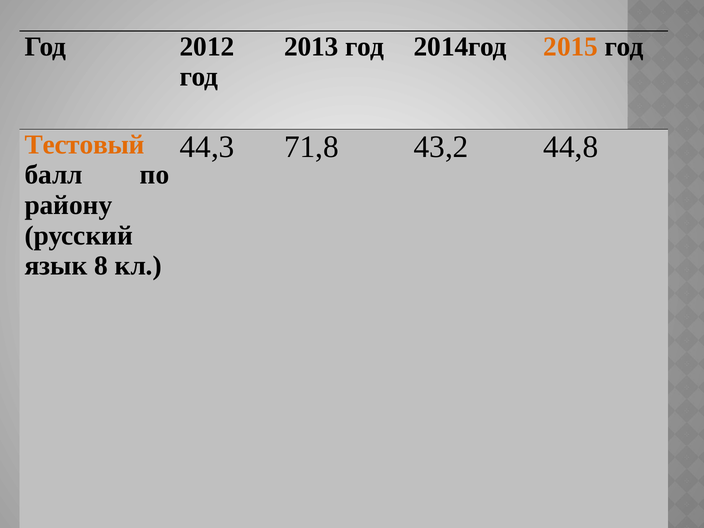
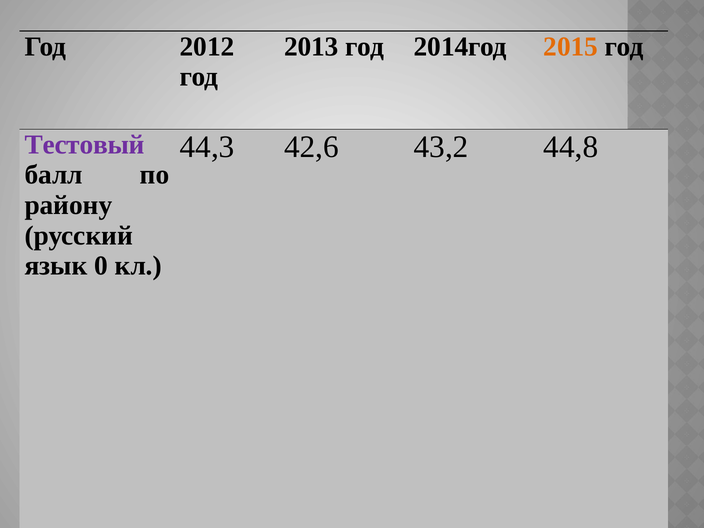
Тестовый colour: orange -> purple (85, 145)
71,8: 71,8 -> 42,6 (311, 147)
8: 8 -> 0 (101, 266)
